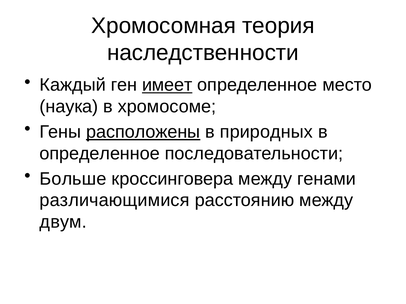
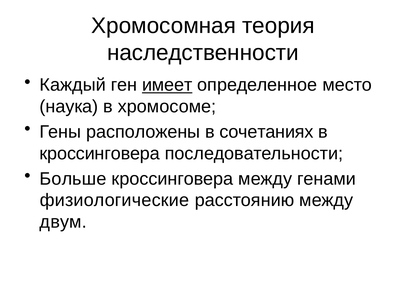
расположены underline: present -> none (143, 132)
природных: природных -> сочетаниях (267, 132)
определенное: определенное -> кроссинговера (100, 154)
различающимися: различающимися -> физиологические (115, 201)
